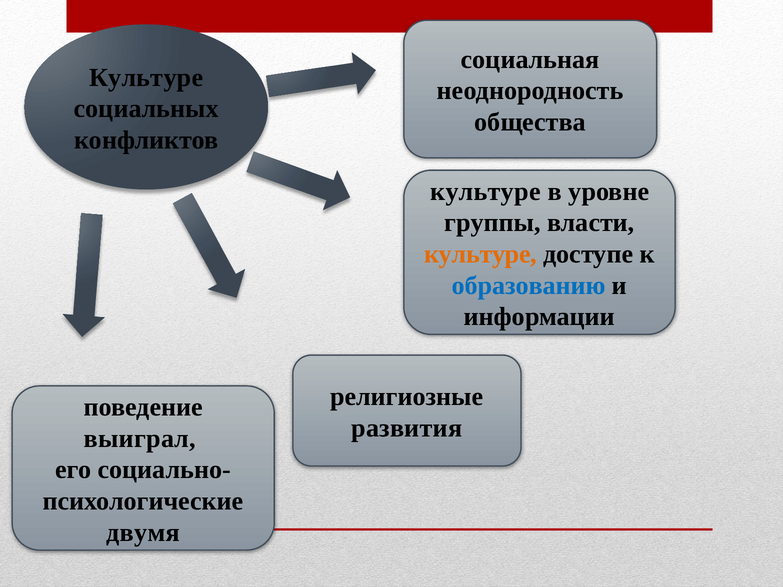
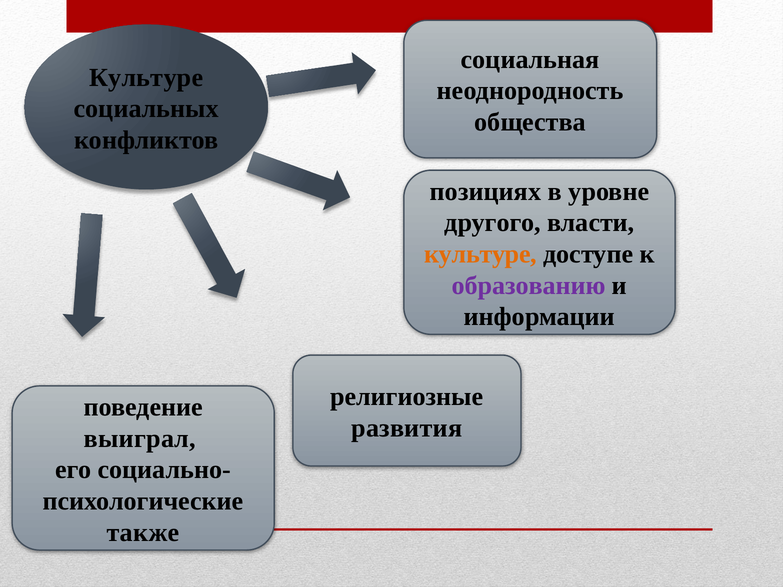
культуре: культуре -> позициях (486, 192)
группы: группы -> другого (493, 223)
образованию colour: blue -> purple (529, 286)
двумя: двумя -> также (143, 533)
